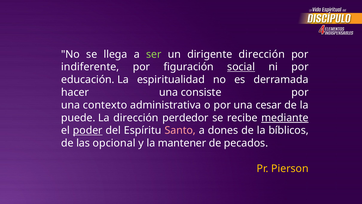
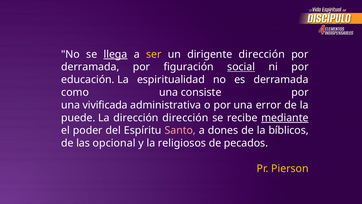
llega underline: none -> present (116, 54)
ser colour: light green -> yellow (154, 54)
indiferente: indiferente -> derramada (90, 67)
hacer: hacer -> como (75, 92)
contexto: contexto -> vivificada (105, 105)
cesar: cesar -> error (269, 105)
dirección perdedor: perdedor -> dirección (185, 118)
poder underline: present -> none (88, 130)
mantener: mantener -> religiosos (182, 143)
